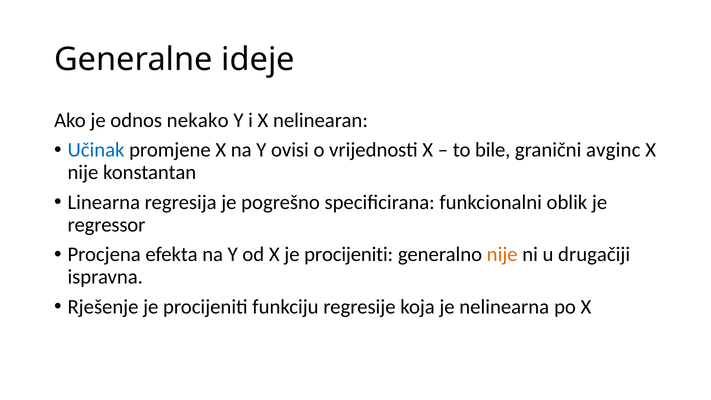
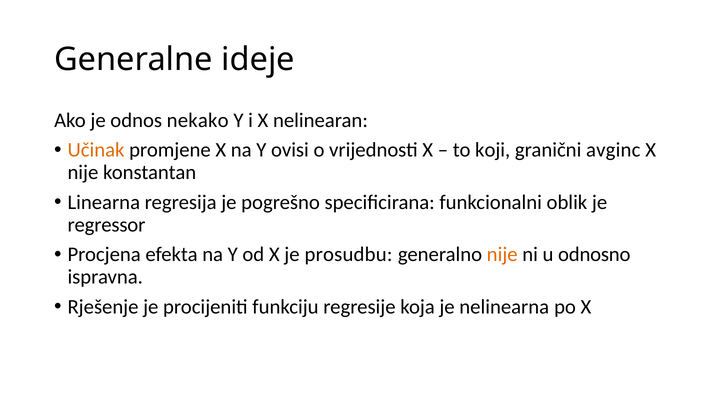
Učinak colour: blue -> orange (96, 150)
bile: bile -> koji (493, 150)
X je procijeniti: procijeniti -> prosudbu (348, 254)
drugačiji: drugačiji -> odnosno (594, 254)
